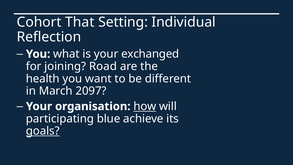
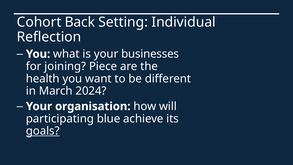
That: That -> Back (80, 22)
exchanged: exchanged -> businesses (150, 54)
Road: Road -> Piece (103, 66)
2097: 2097 -> 2024 (91, 91)
how underline: present -> none (145, 106)
